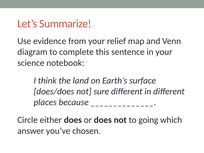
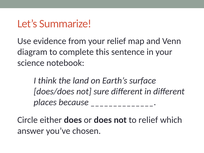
to going: going -> relief (148, 120)
